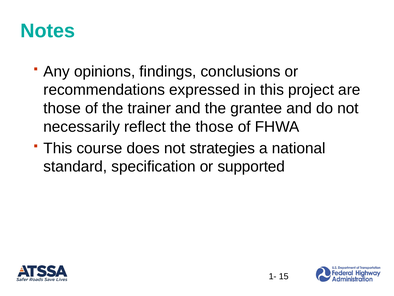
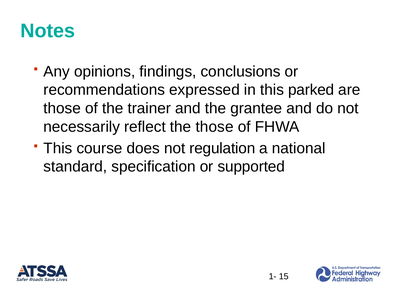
project: project -> parked (311, 90)
strategies: strategies -> regulation (222, 148)
